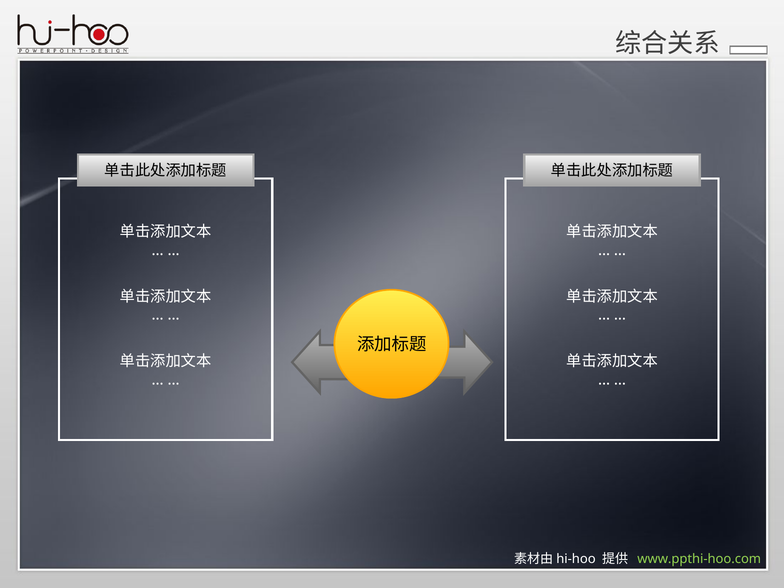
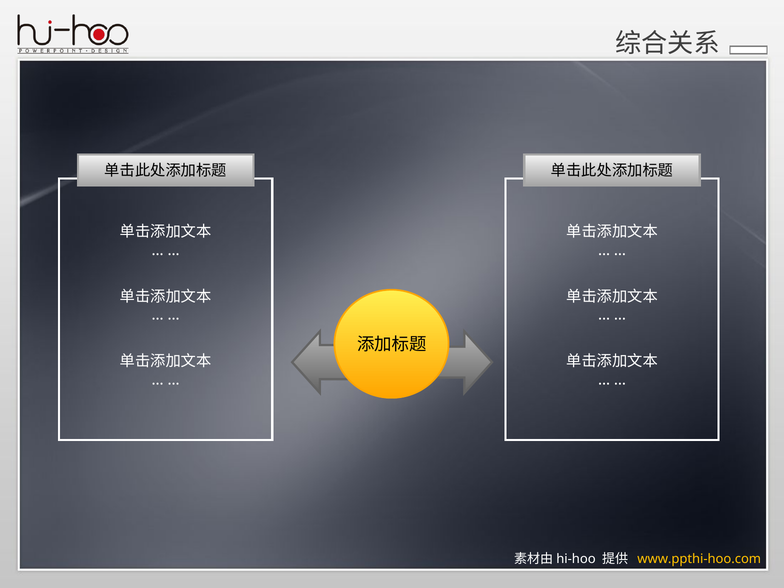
www.ppthi-hoo.com colour: light green -> yellow (699, 559)
